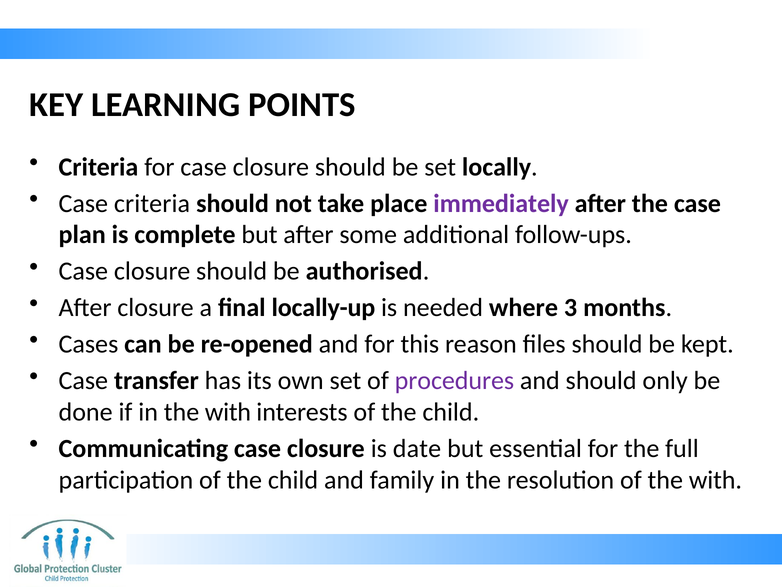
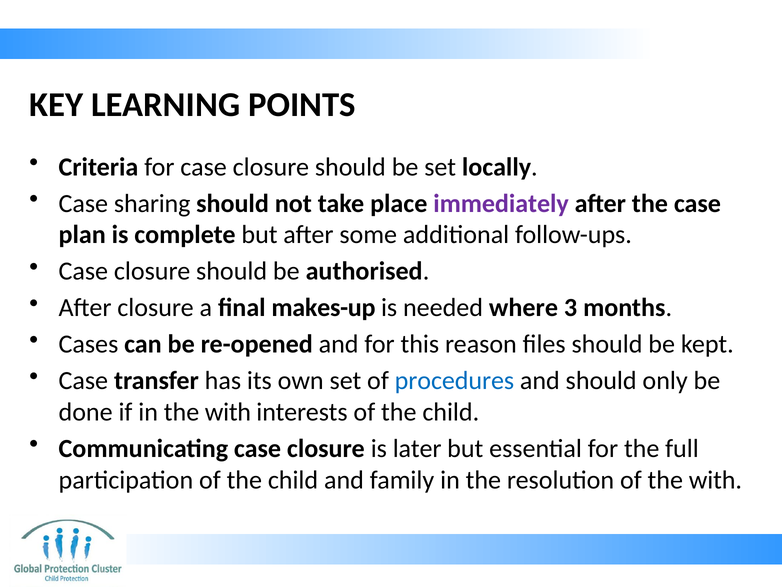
Case criteria: criteria -> sharing (152, 203)
locally-up: locally-up -> makes-up (323, 308)
procedures colour: purple -> blue (454, 380)
date: date -> later (417, 448)
